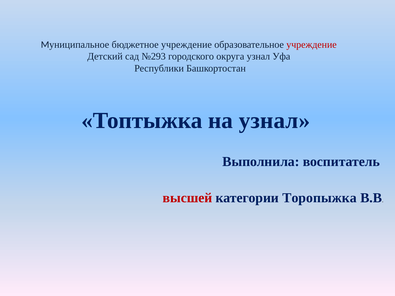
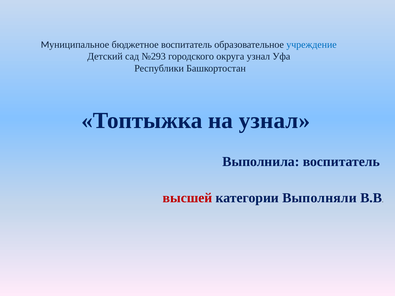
бюджетное учреждение: учреждение -> воспитатель (187, 45)
учреждение colour: red -> blue (311, 45)
Торопыжка: Торопыжка -> Выполняли (320, 198)
